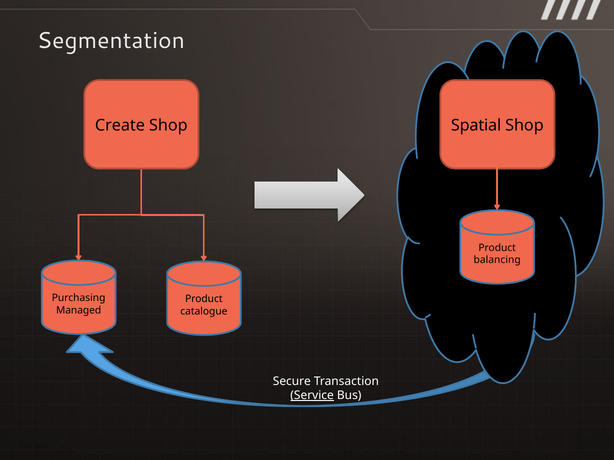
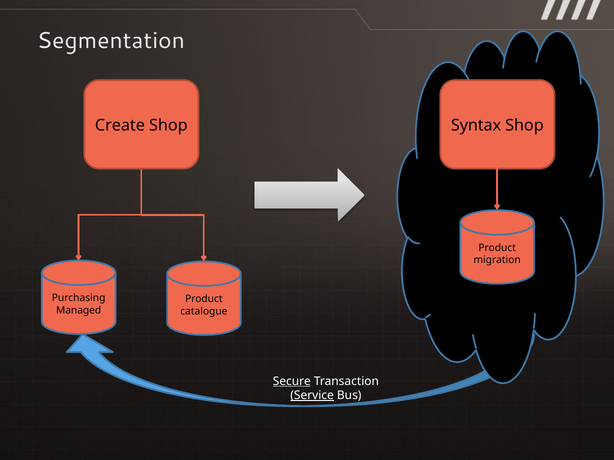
Spatial: Spatial -> Syntax (476, 126)
balancing: balancing -> migration (497, 260)
Secure underline: none -> present (292, 382)
